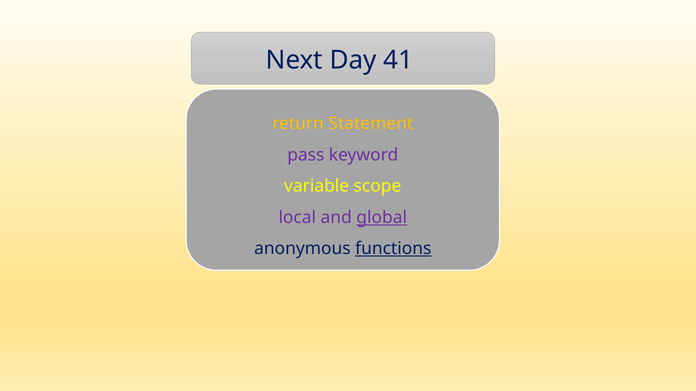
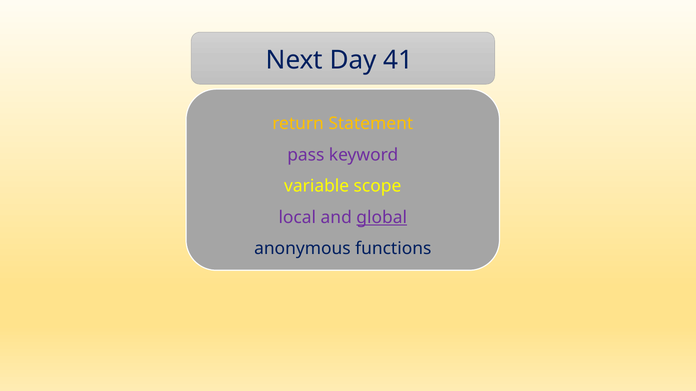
functions underline: present -> none (393, 249)
